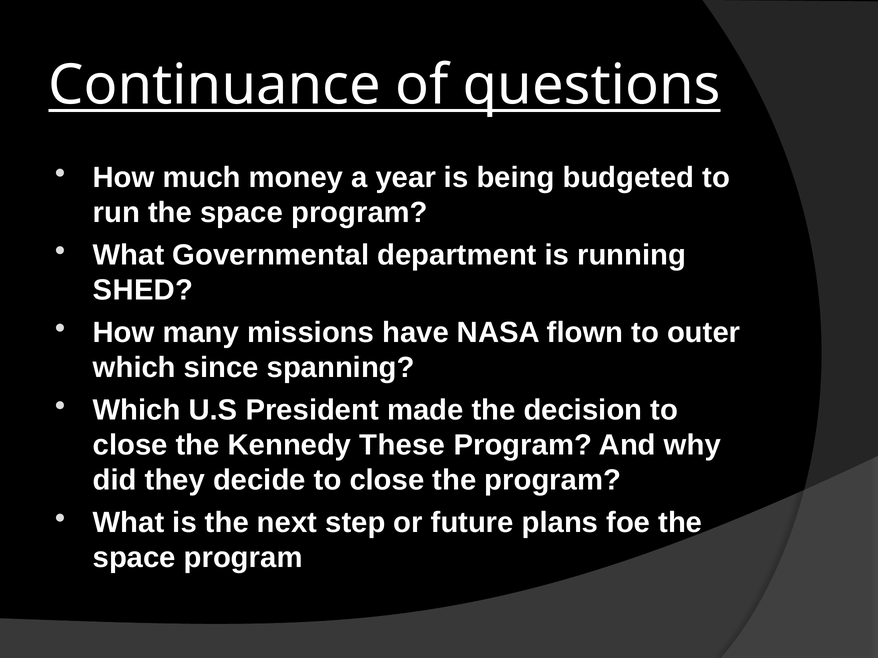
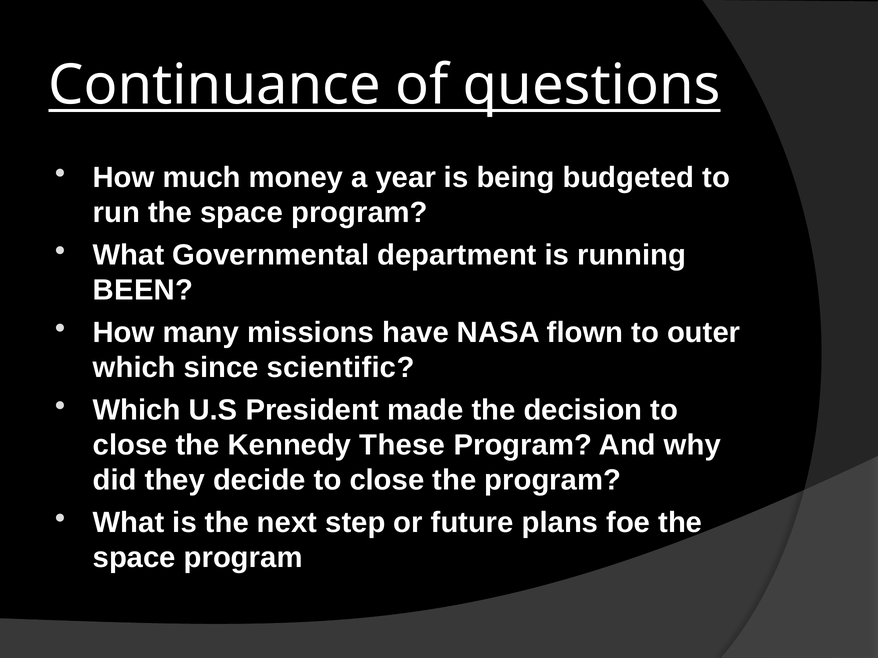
SHED: SHED -> BEEN (143, 290)
spanning: spanning -> scientific (341, 368)
